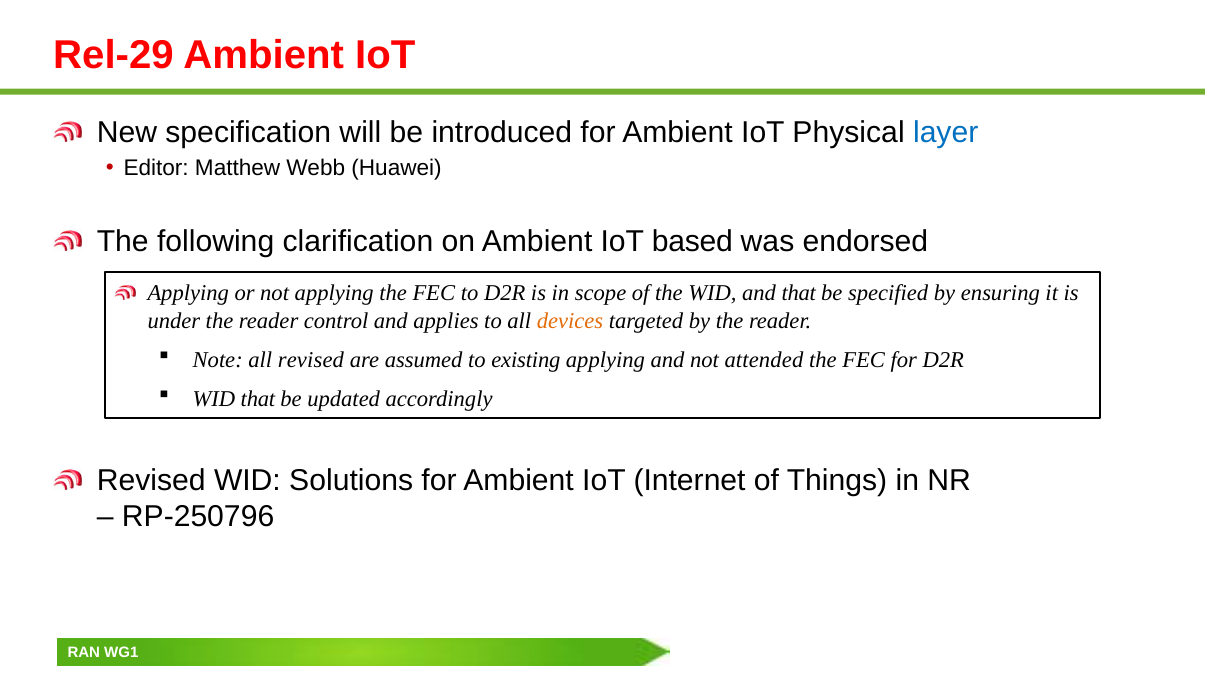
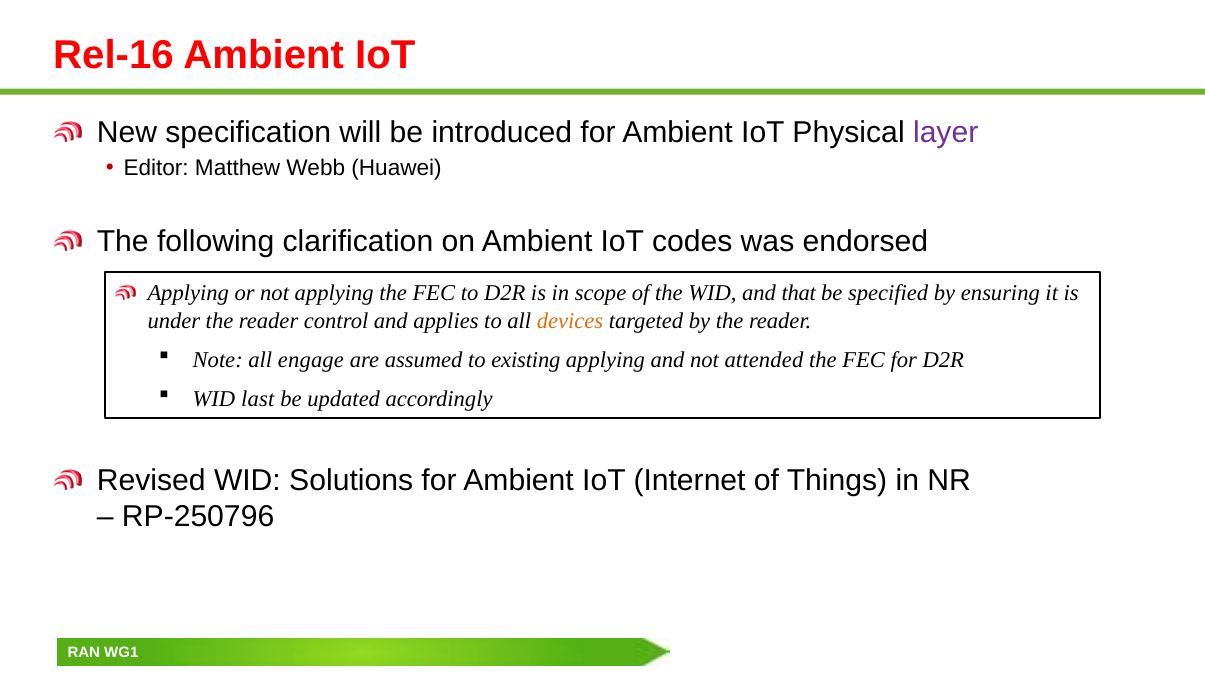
Rel-29: Rel-29 -> Rel-16 (113, 55)
layer colour: blue -> purple (946, 133)
based: based -> codes (692, 242)
all revised: revised -> engage (311, 360)
WID that: that -> last (258, 399)
